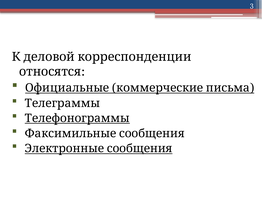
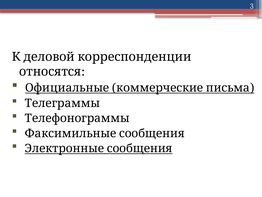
Телефонограммы underline: present -> none (77, 118)
